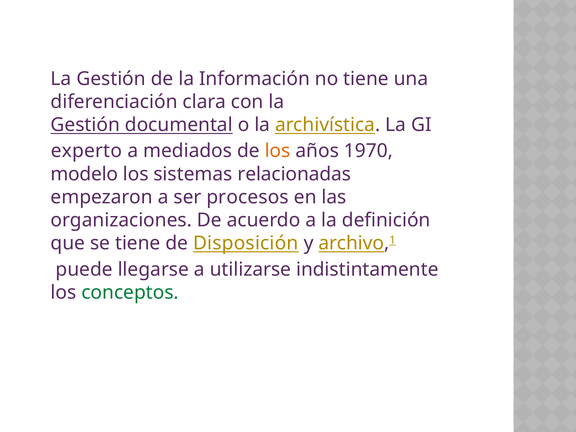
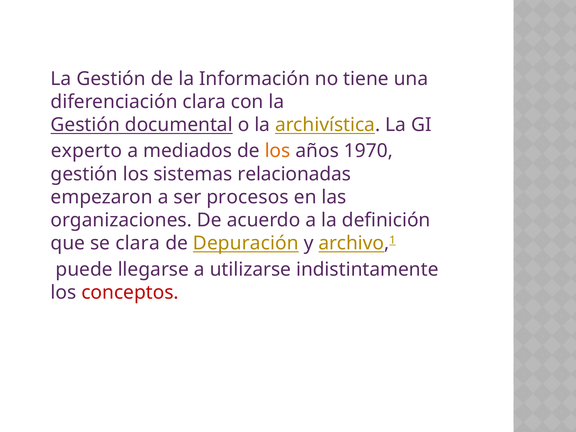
modelo: modelo -> gestión (84, 174)
se tiene: tiene -> clara (138, 243)
Disposición: Disposición -> Depuración (246, 243)
conceptos colour: green -> red (130, 292)
